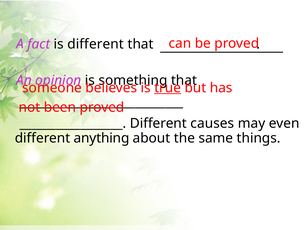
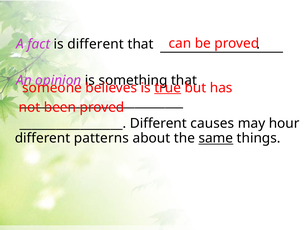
even: even -> hour (284, 124)
anything: anything -> patterns (101, 138)
same underline: none -> present (216, 138)
